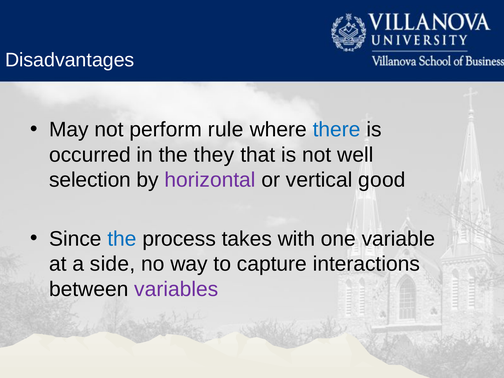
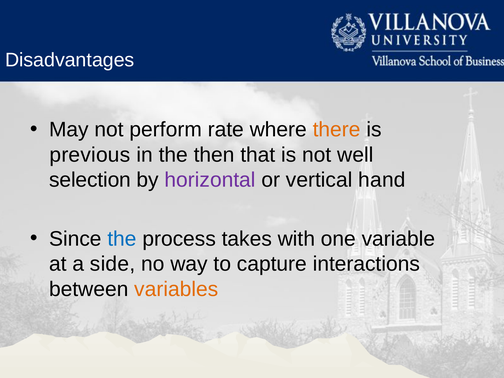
rule: rule -> rate (226, 130)
there colour: blue -> orange (337, 130)
occurred: occurred -> previous (90, 155)
they: they -> then (214, 155)
good: good -> hand (382, 180)
variables colour: purple -> orange (176, 289)
